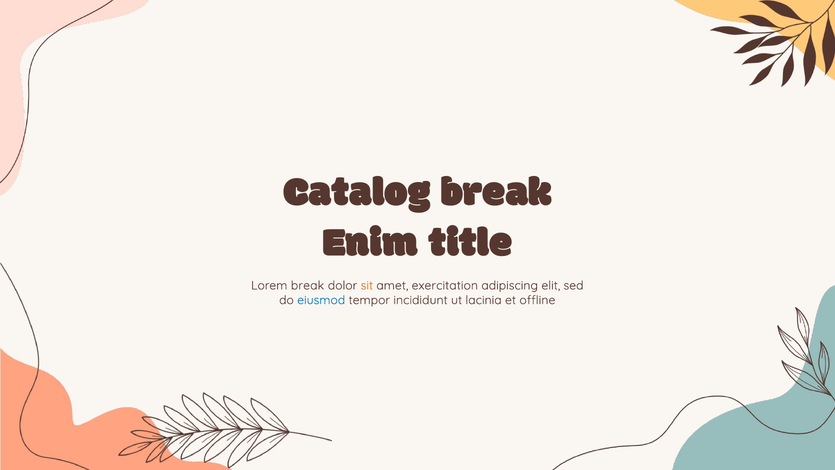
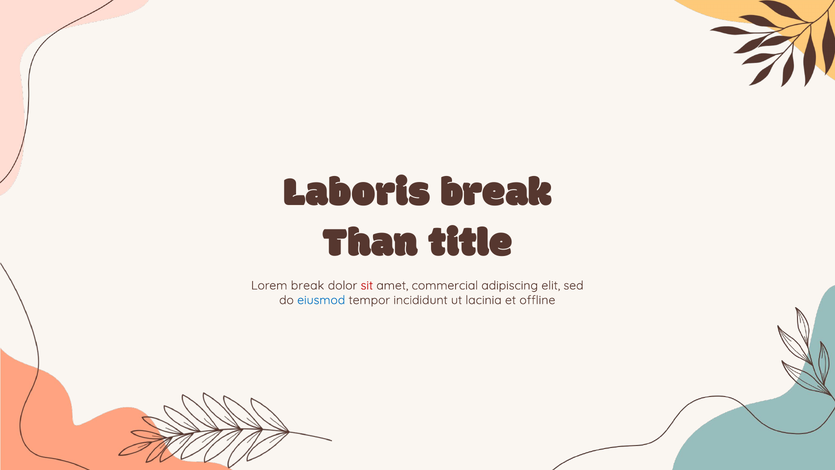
Catalog: Catalog -> Laboris (357, 192)
Enim: Enim -> Than (370, 242)
sit colour: orange -> red (367, 285)
exercitation: exercitation -> commercial (445, 285)
